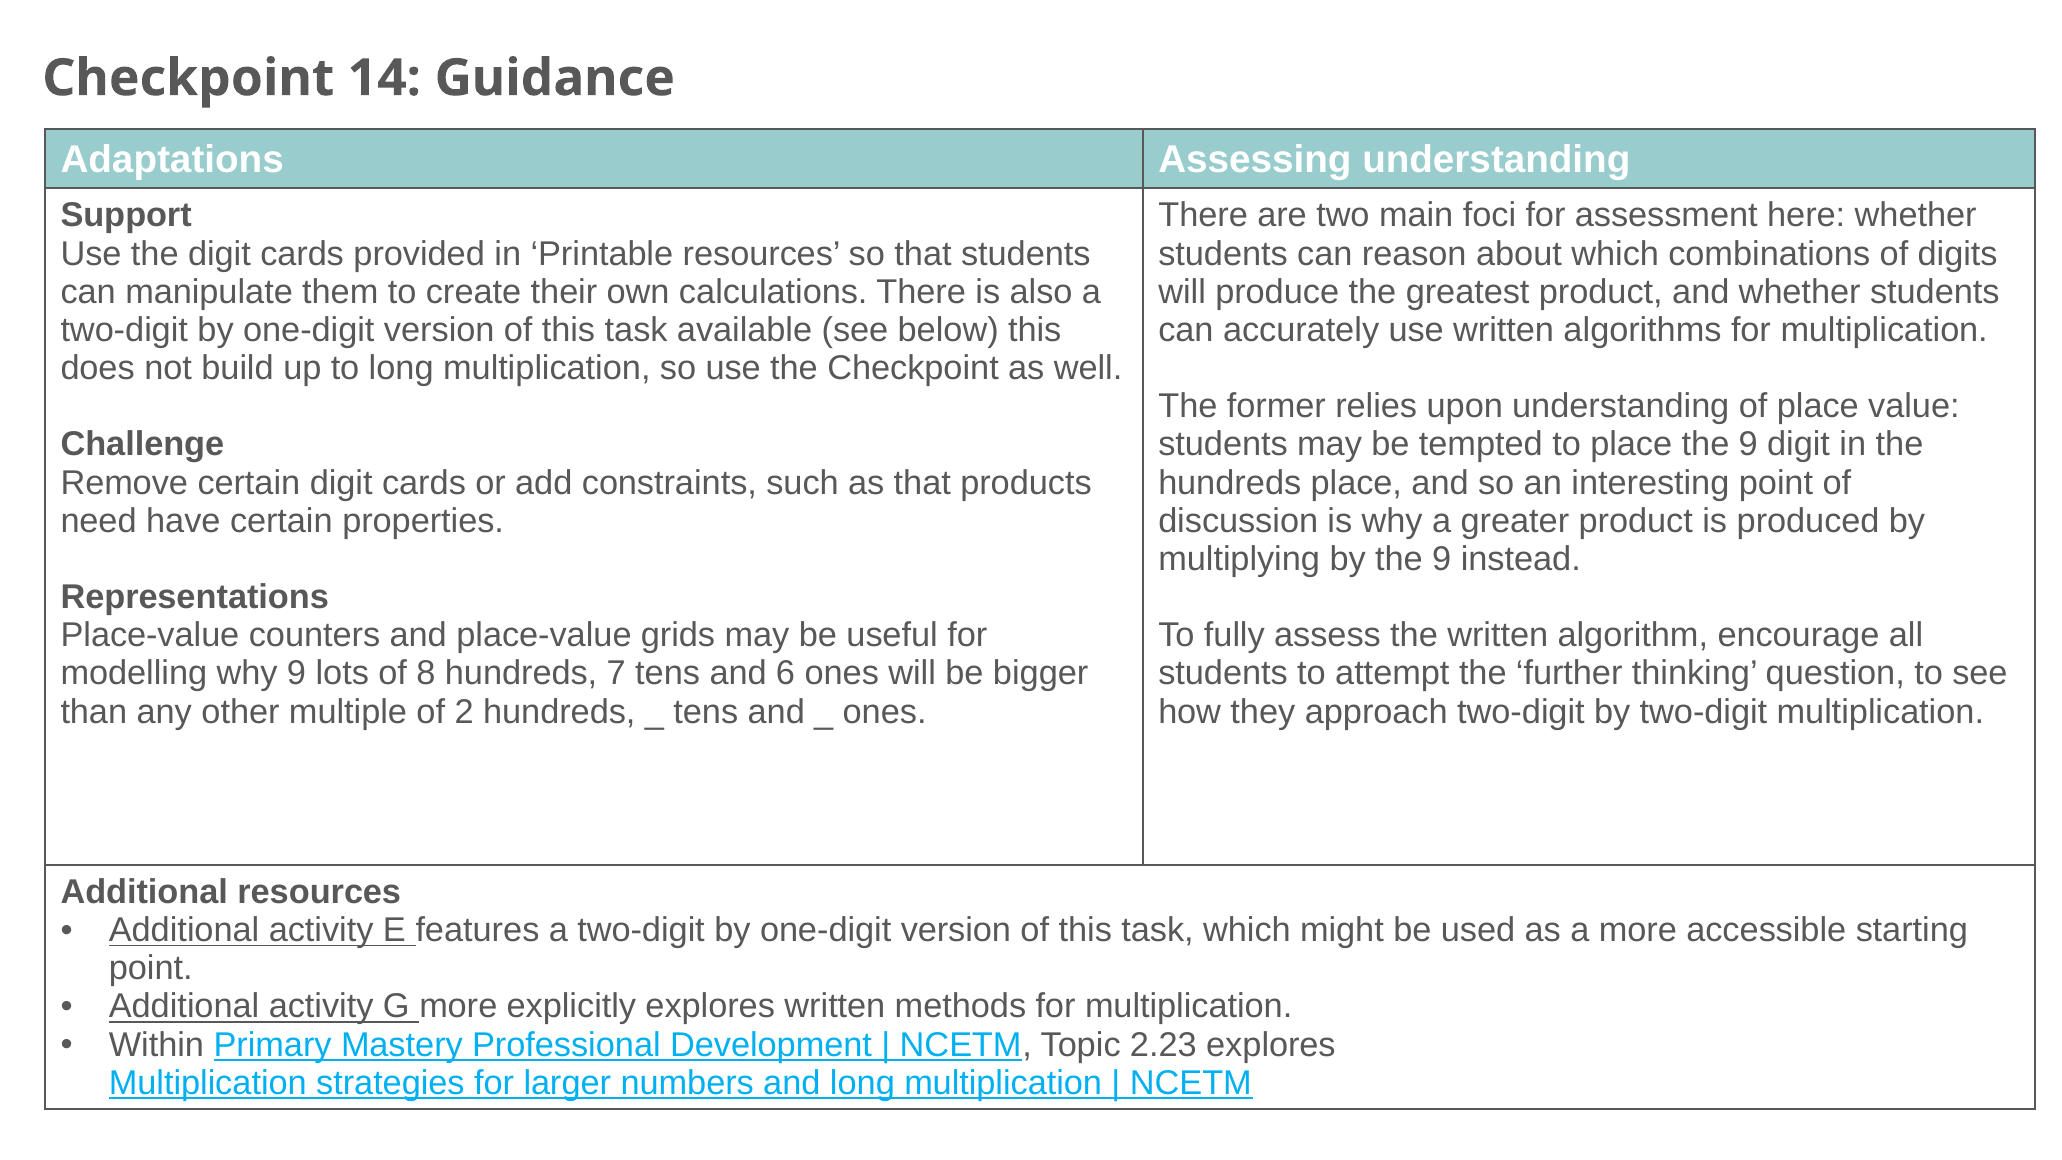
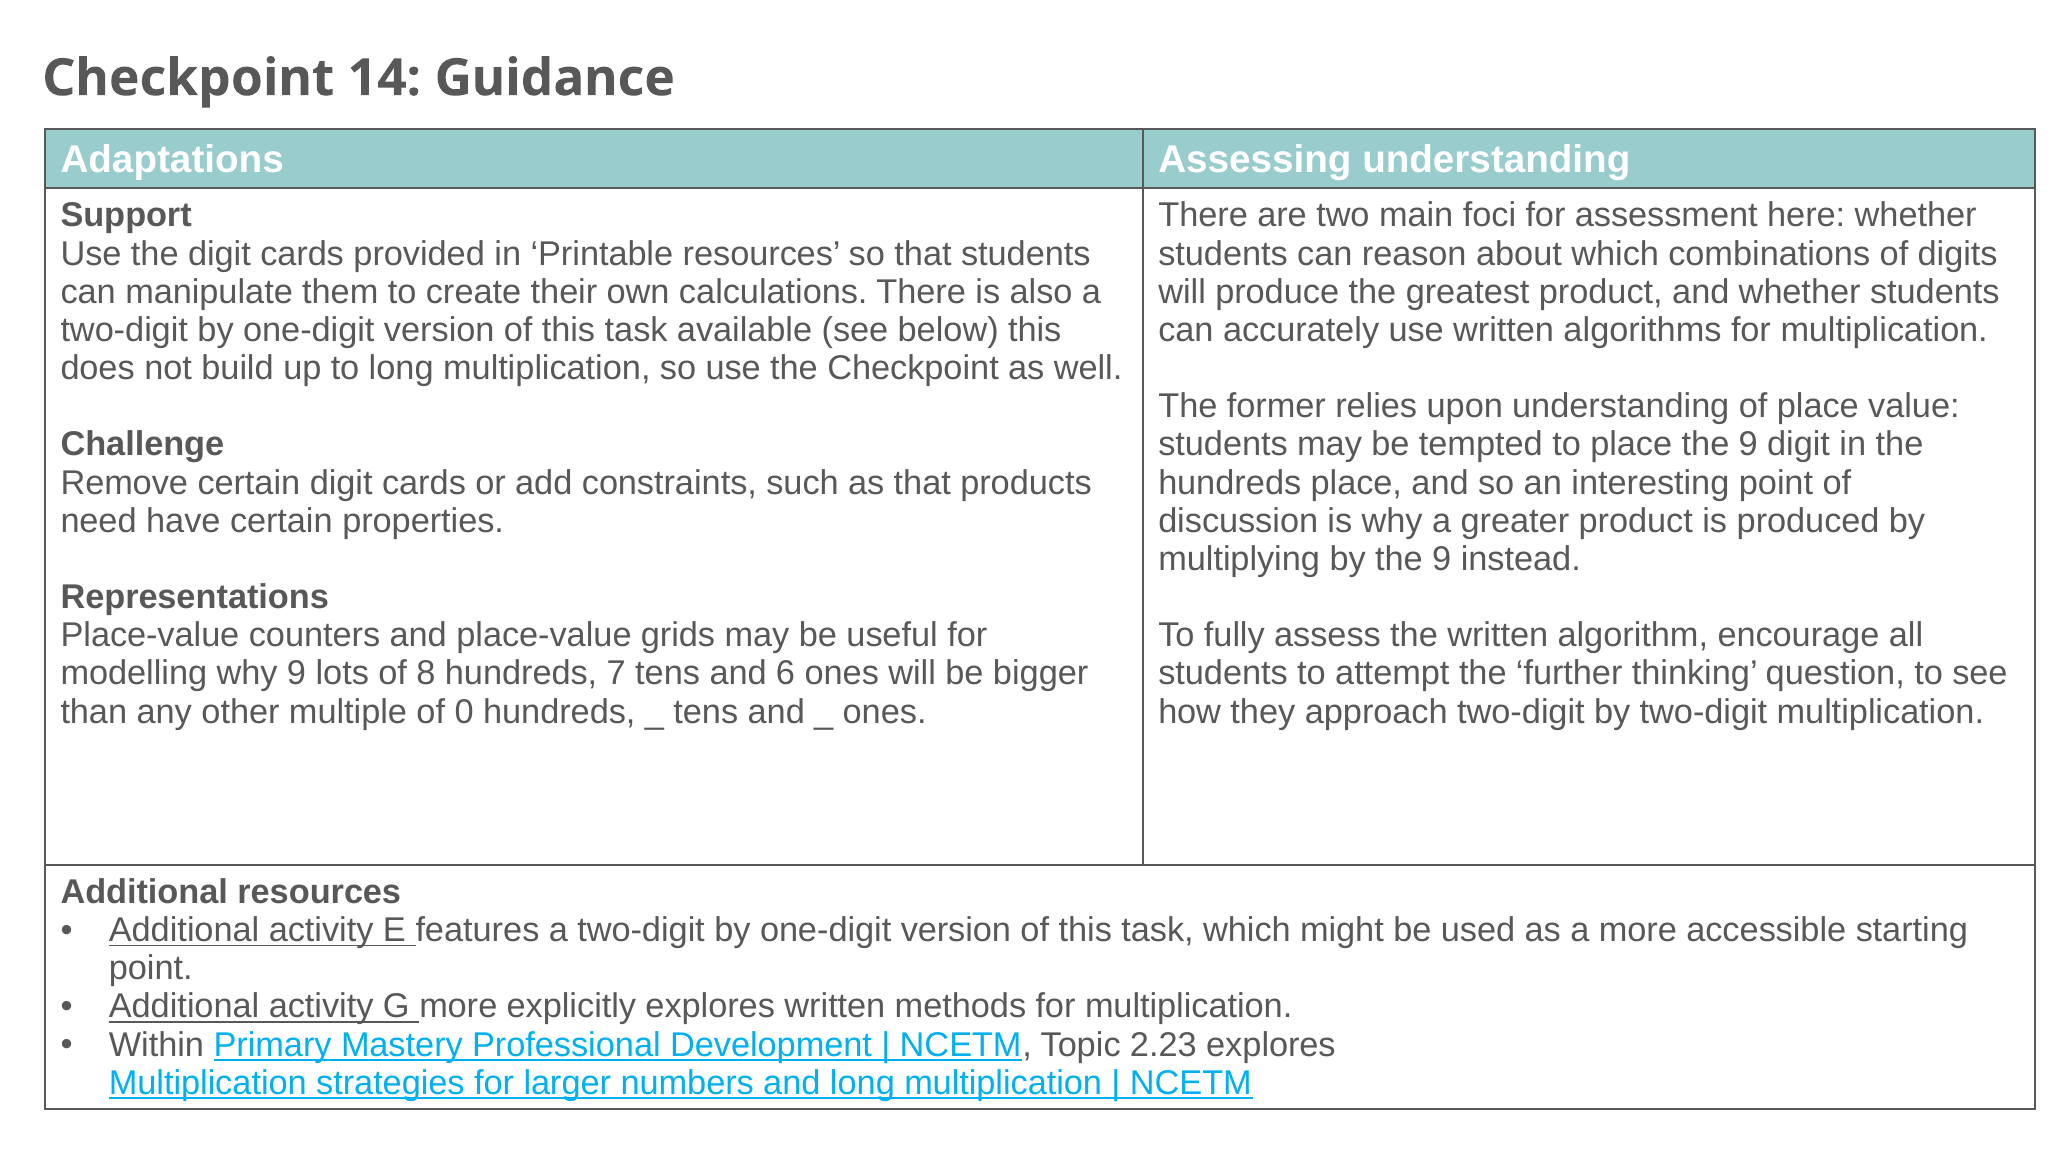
2: 2 -> 0 (464, 712)
